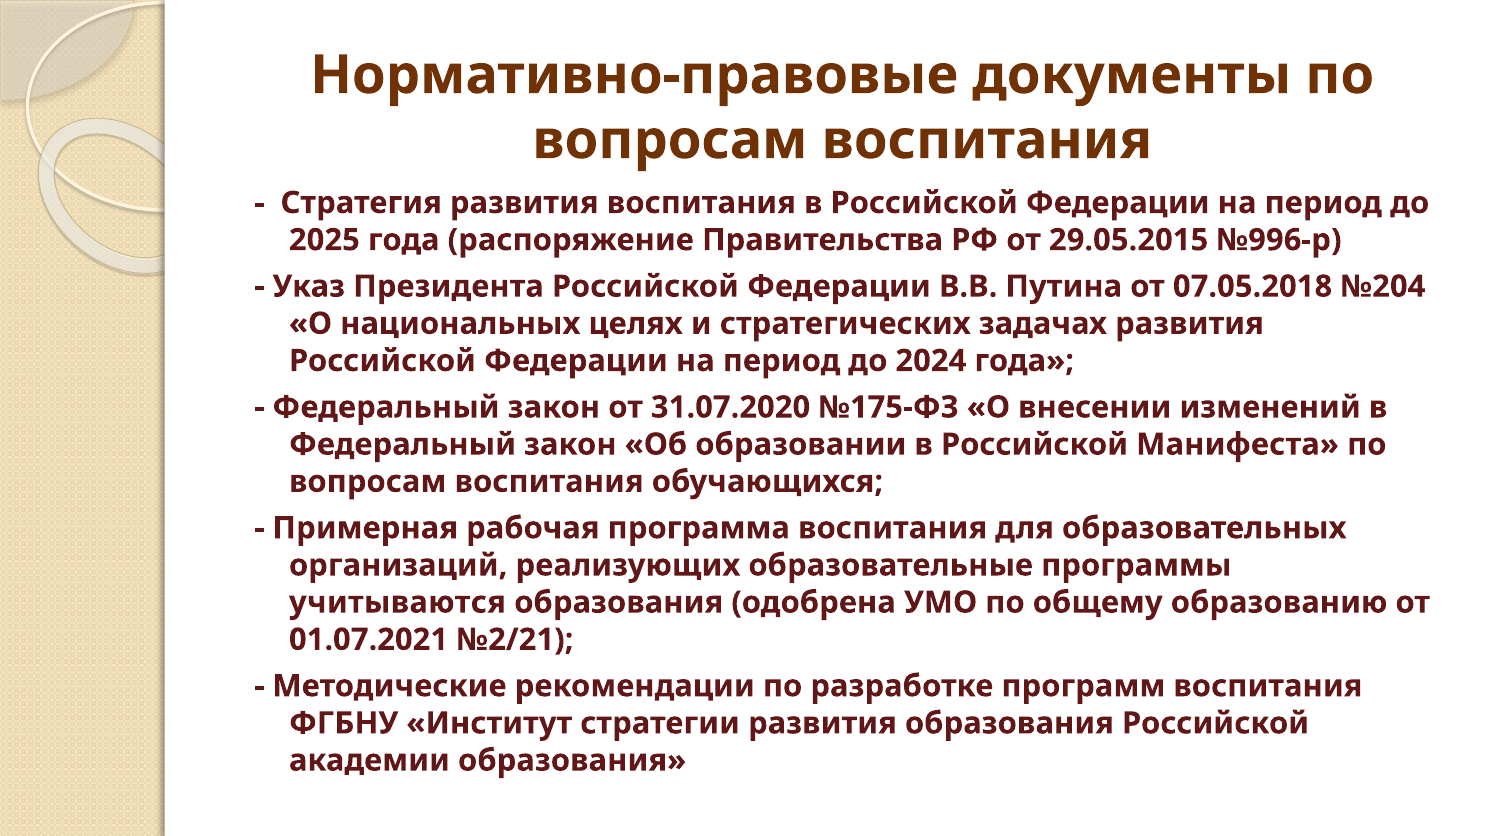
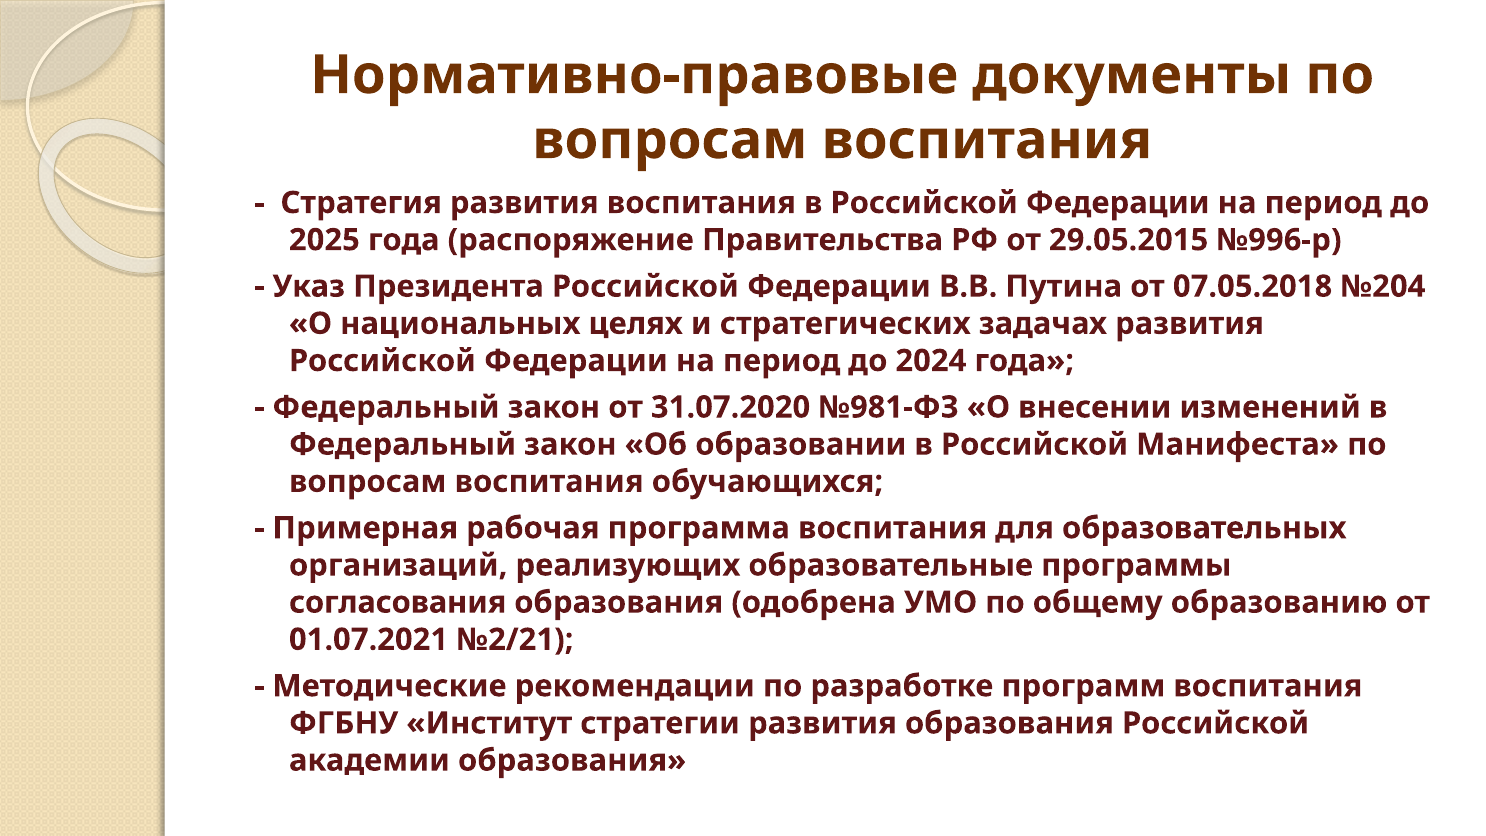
№175-ФЗ: №175-ФЗ -> №981-ФЗ (889, 407)
учитываются: учитываются -> согласования (398, 602)
